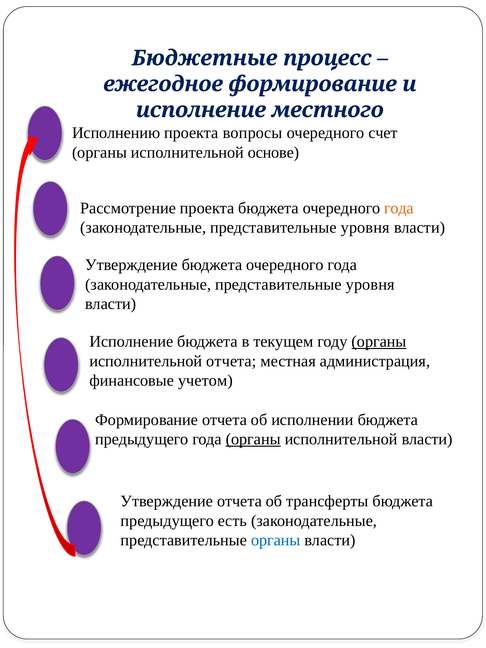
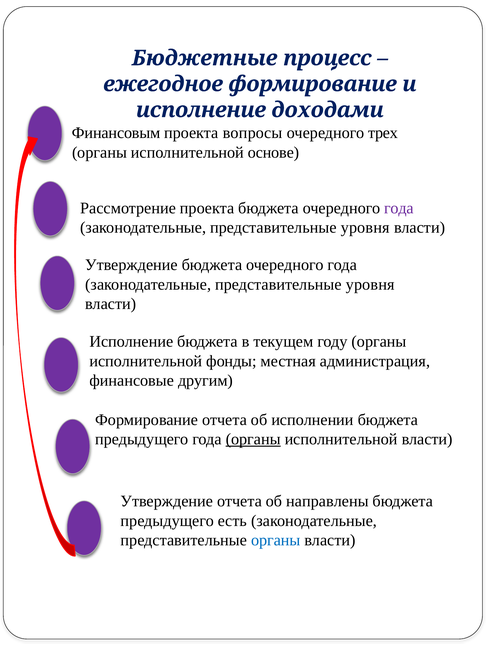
местного: местного -> доходами (328, 110)
Исполнению: Исполнению -> Финансовым (116, 133)
счет: счет -> трех (383, 133)
года colour: orange -> purple (399, 208)
органы underline: present -> none (379, 342)
исполнительной отчета: отчета -> фонды (231, 361)
учетом: учетом -> другим (206, 381)
трансферты: трансферты -> направлены (327, 501)
